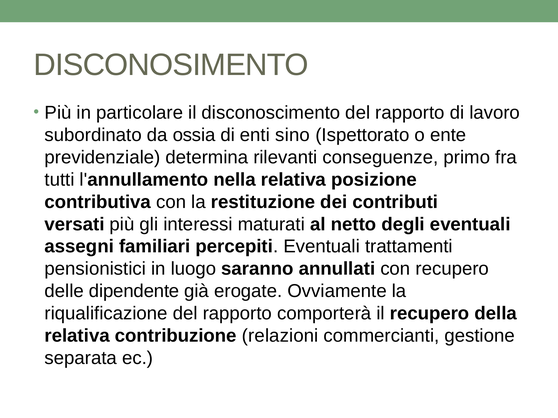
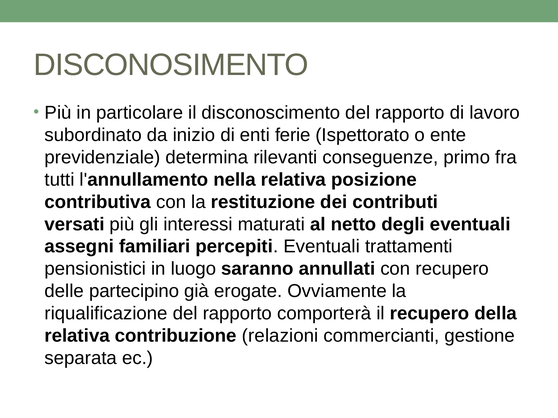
ossia: ossia -> inizio (194, 135)
sino: sino -> ferie (293, 135)
dipendente: dipendente -> partecipino (134, 291)
